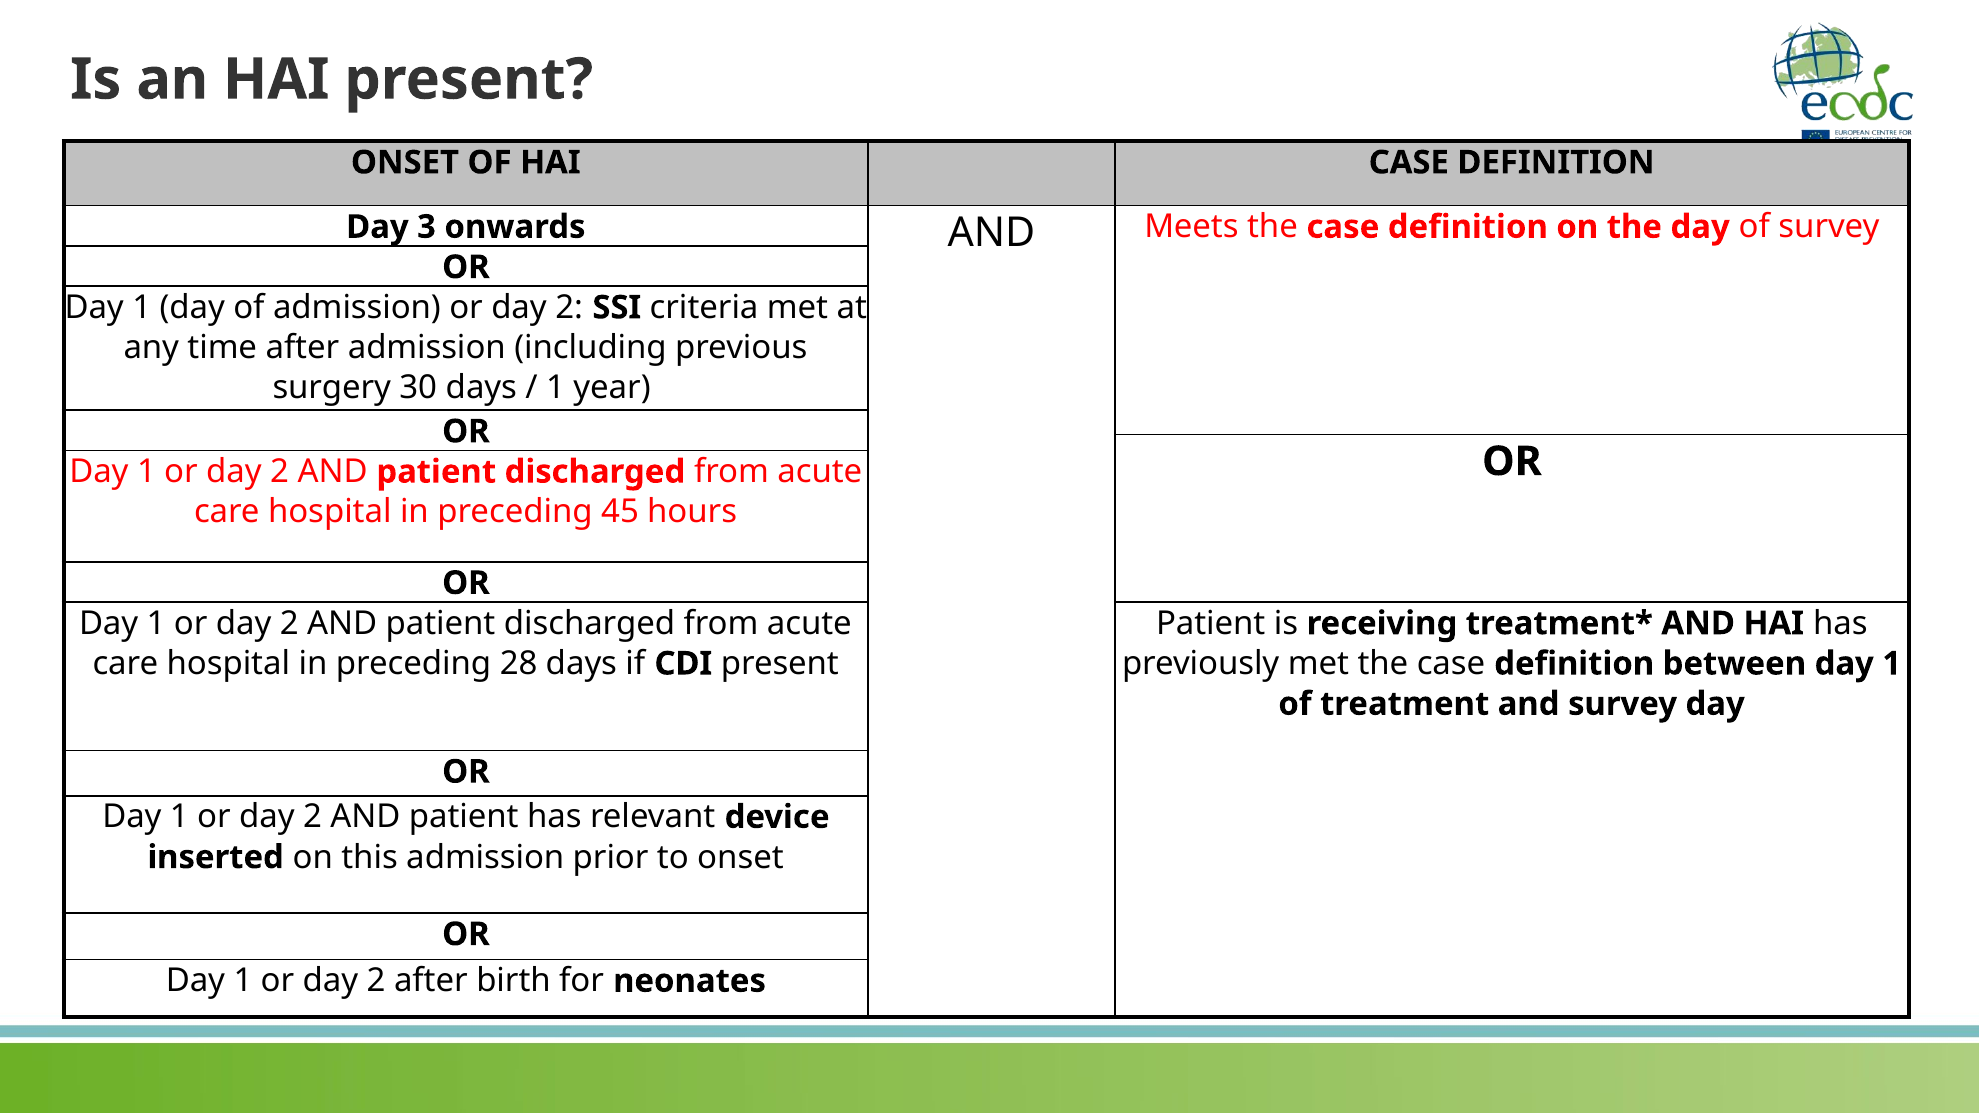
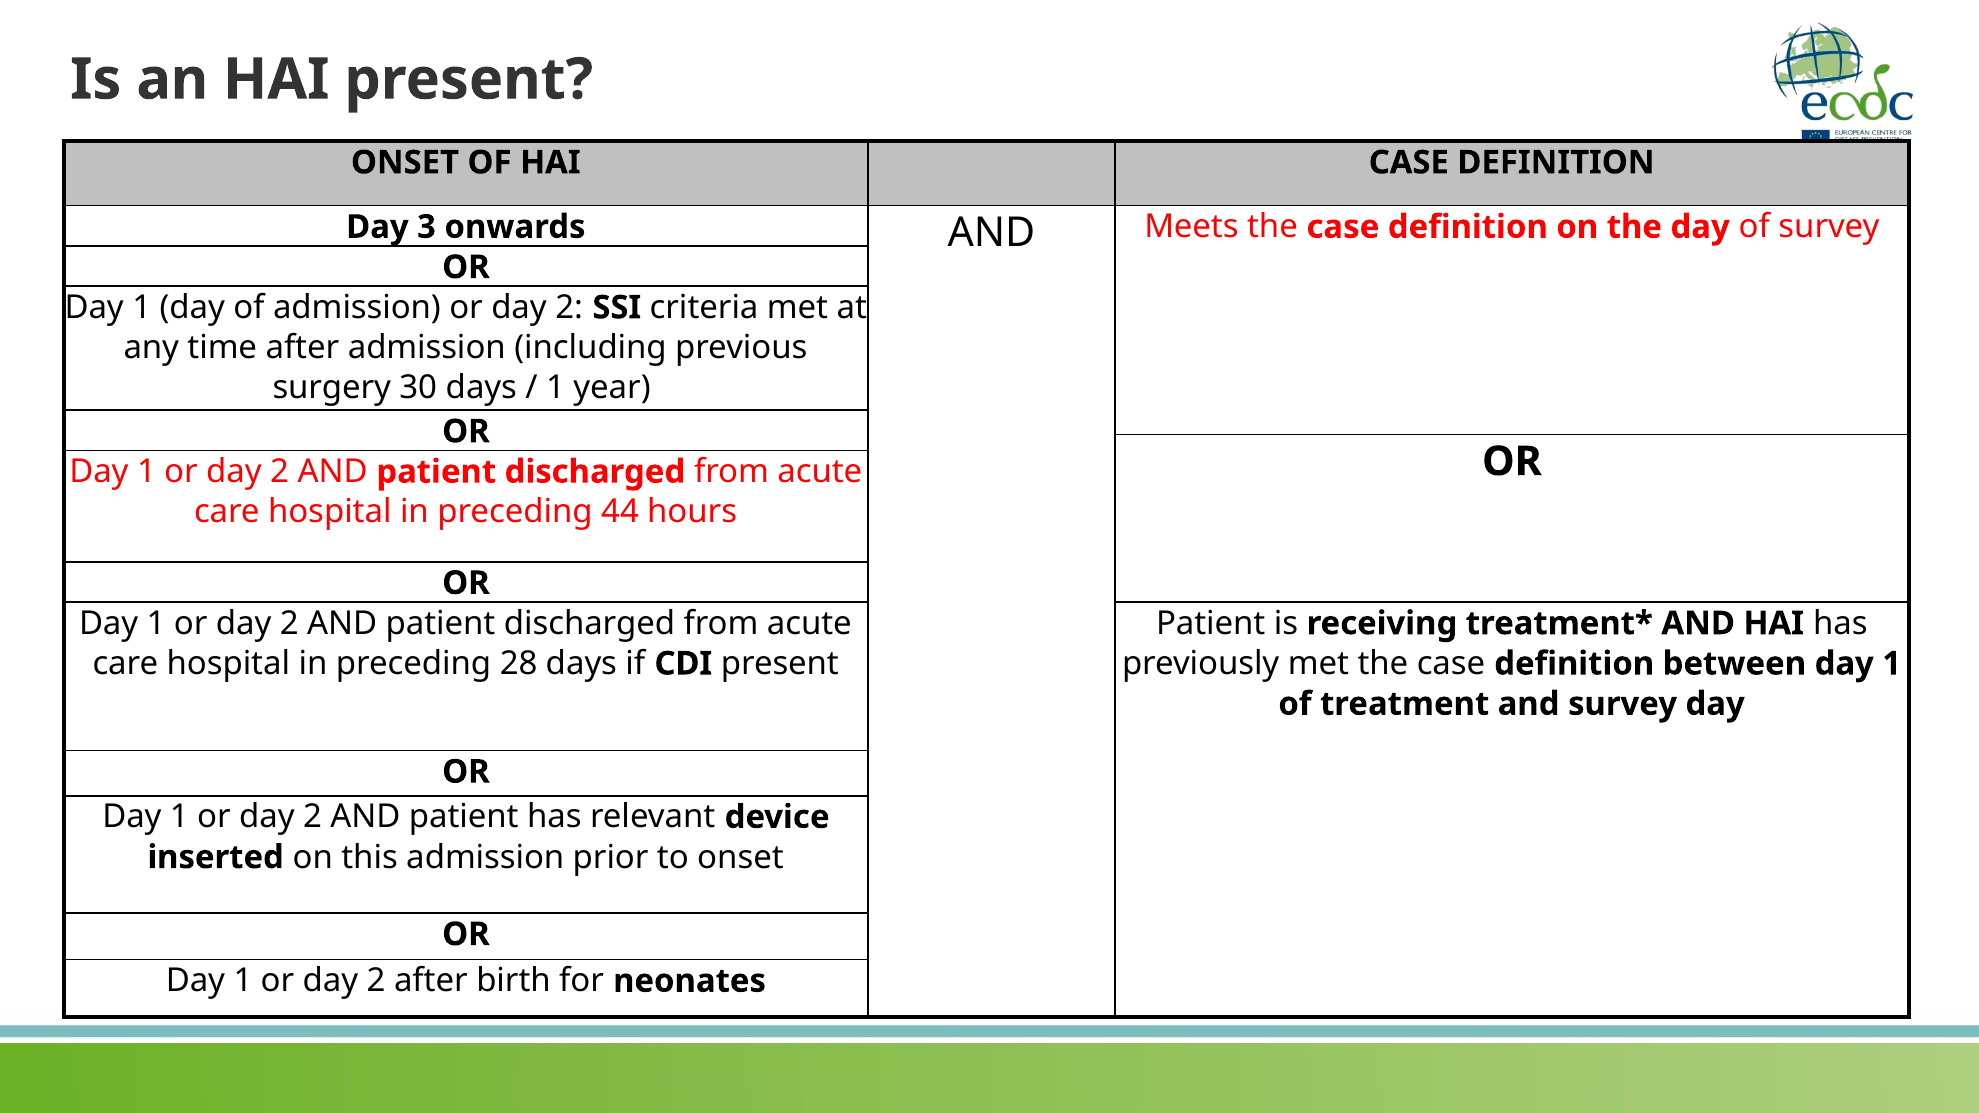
45: 45 -> 44 (620, 512)
